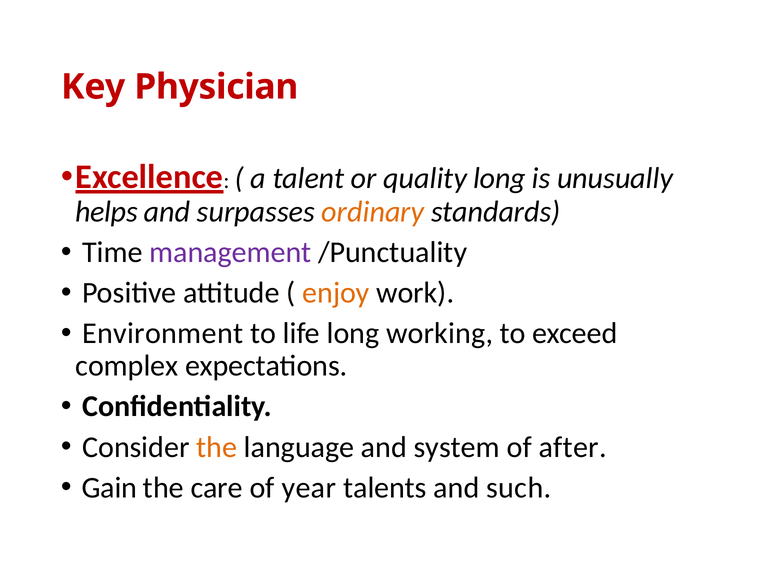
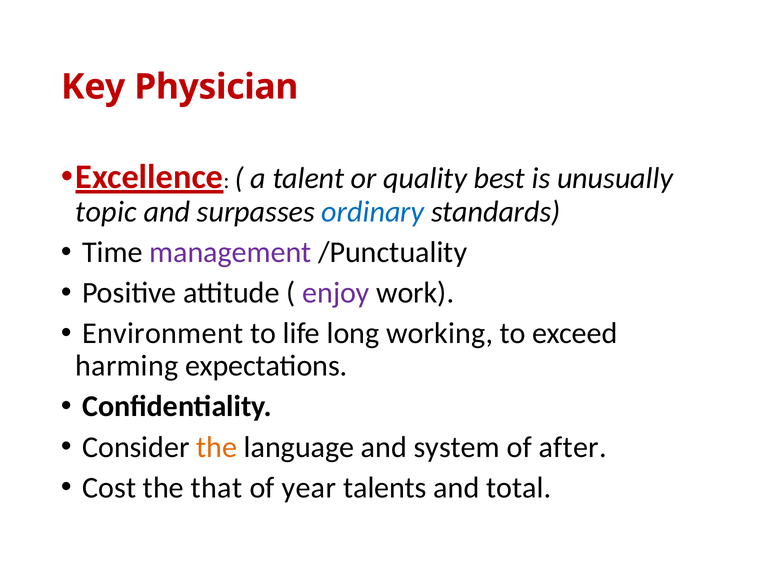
quality long: long -> best (499, 178)
helps: helps -> topic (106, 212)
ordinary colour: orange -> blue (373, 212)
enjoy colour: orange -> purple (336, 293)
complex: complex -> harming (127, 366)
Gain: Gain -> Cost (109, 487)
care: care -> that (216, 487)
such: such -> total (519, 487)
